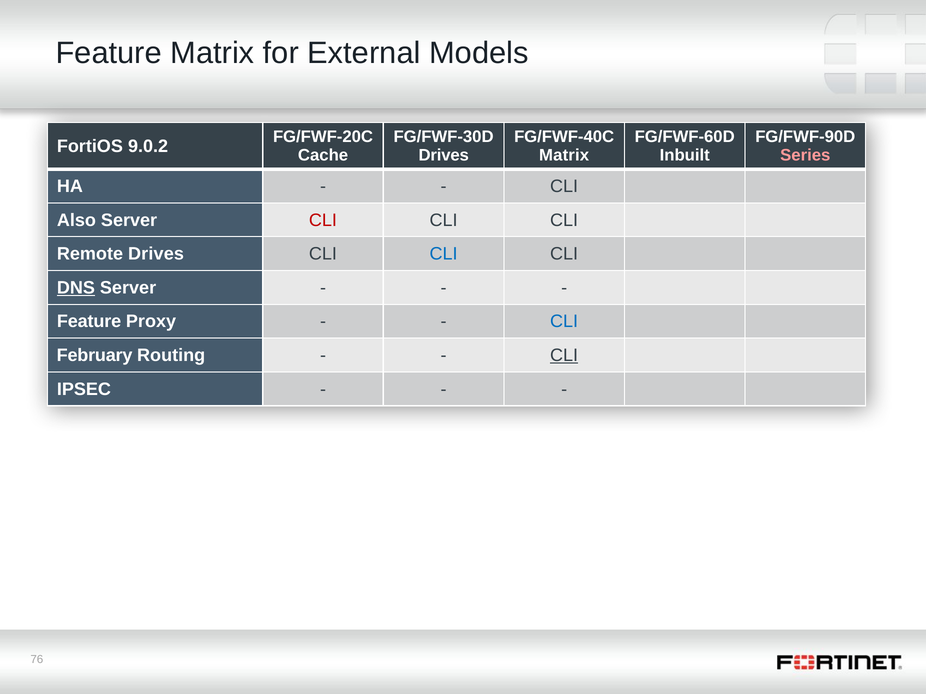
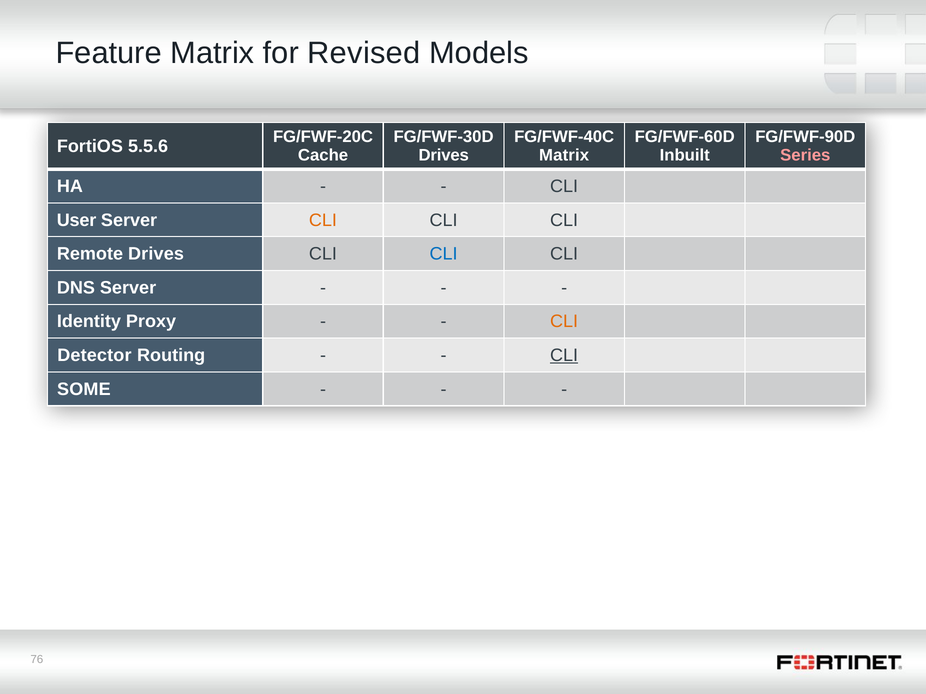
External: External -> Revised (364, 53)
9.0.2: 9.0.2 -> 5.5.6 (148, 146)
Also: Also -> User (77, 220)
CLI colour: red -> orange (323, 220)
DNS underline: present -> none (76, 288)
Feature: Feature -> Identity (89, 322)
CLI colour: blue -> orange (564, 322)
February: February -> Detector (94, 356)
IPSEC: IPSEC -> SOME (84, 389)
